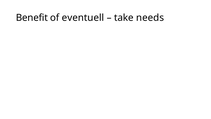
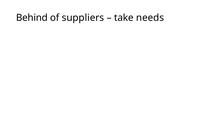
Benefit: Benefit -> Behind (32, 18)
eventuell: eventuell -> suppliers (83, 18)
